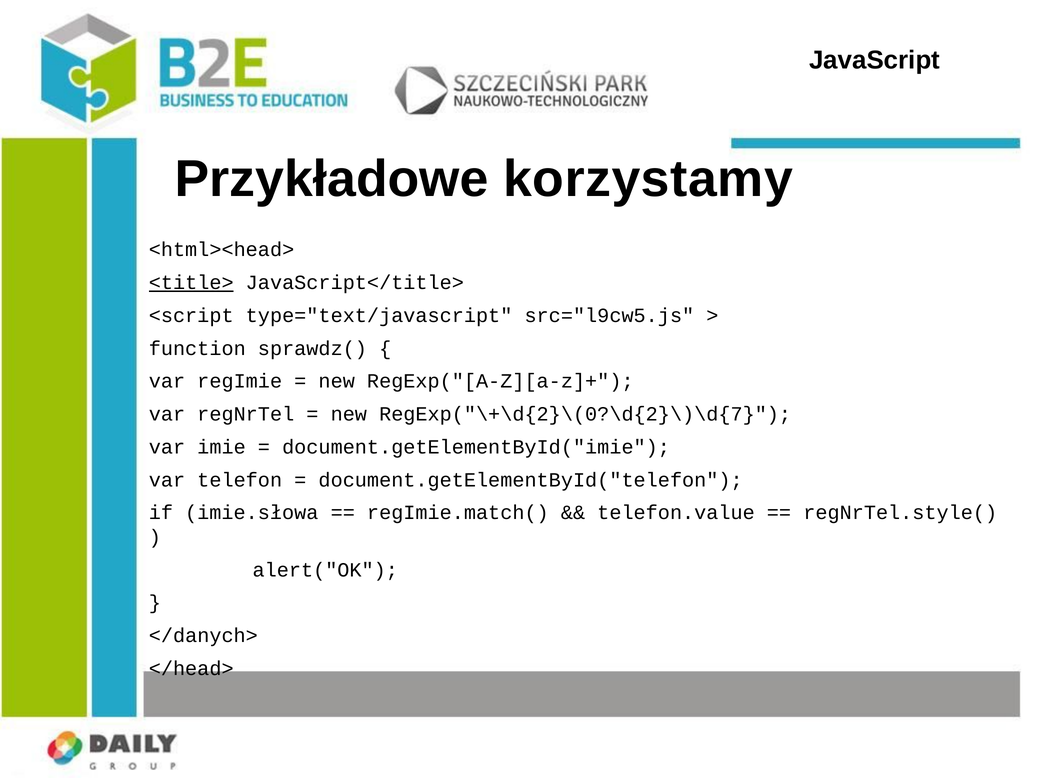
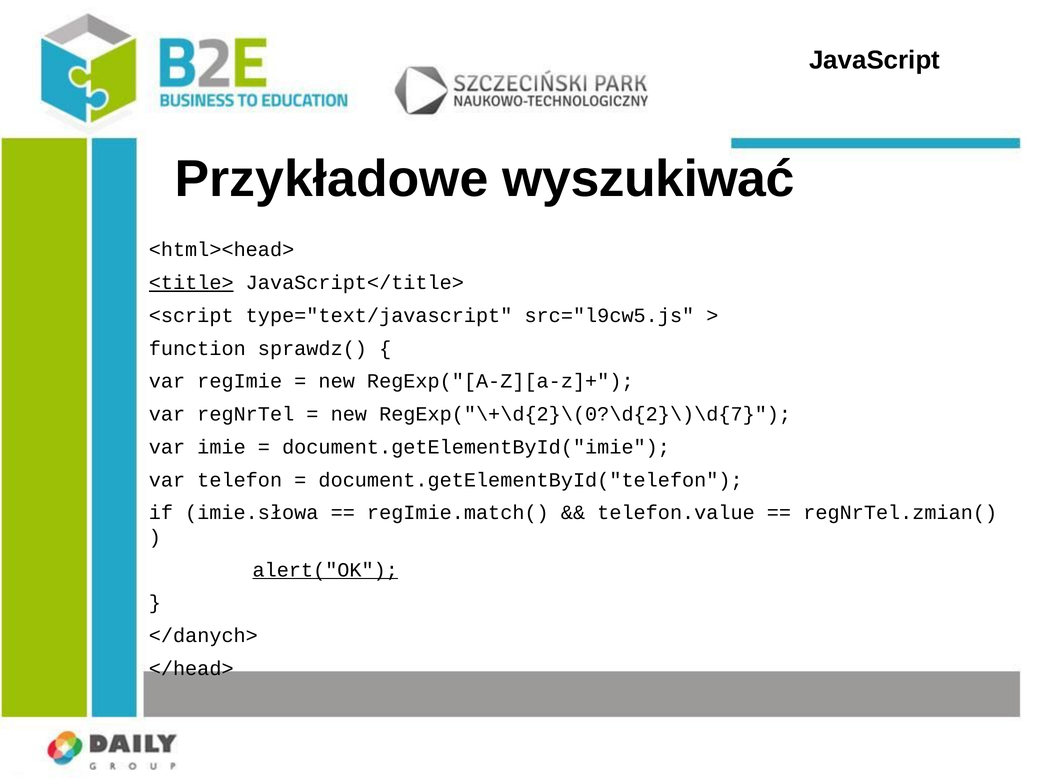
korzystamy: korzystamy -> wyszukiwać (648, 179)
regNrTel.style(: regNrTel.style( -> regNrTel.zmian( (900, 513)
alert("OK underline: none -> present (325, 570)
